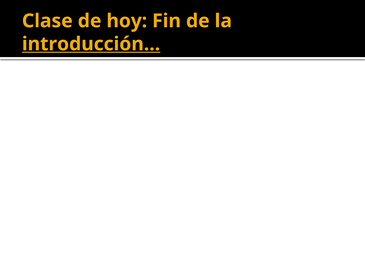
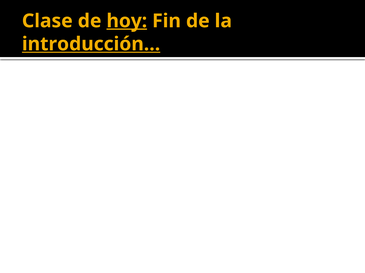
hoy underline: none -> present (127, 21)
